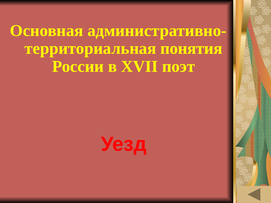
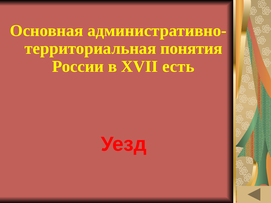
поэт: поэт -> есть (178, 66)
